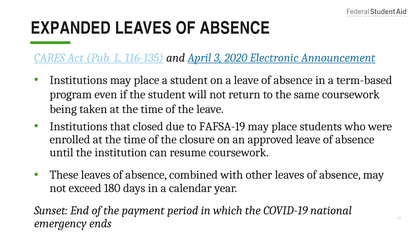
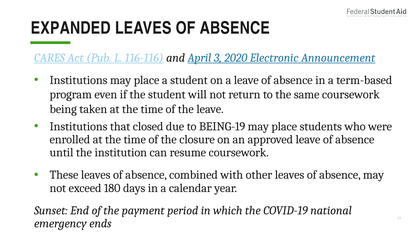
116-135: 116-135 -> 116-116 (144, 58)
FAFSA-19: FAFSA-19 -> BEING-19 (222, 126)
